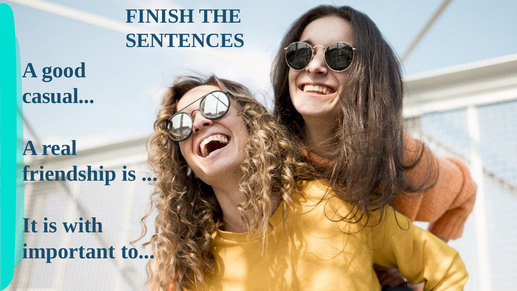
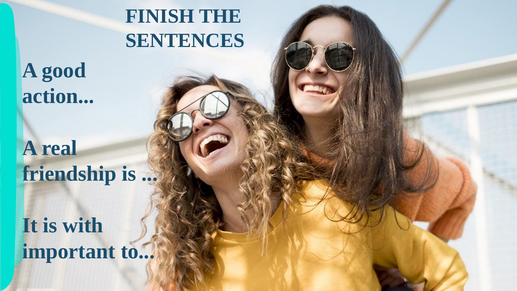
casual: casual -> action (58, 96)
